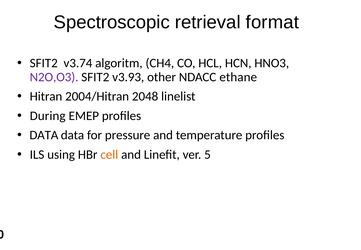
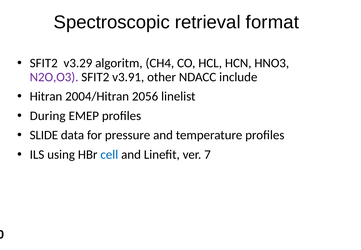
v3.74: v3.74 -> v3.29 (78, 63)
v3.93: v3.93 -> v3.91 (128, 77)
ethane: ethane -> include (238, 77)
2048: 2048 -> 2056 (145, 96)
DATA: DATA -> SLIDE (44, 135)
cell colour: orange -> blue (109, 154)
5: 5 -> 7 (208, 154)
